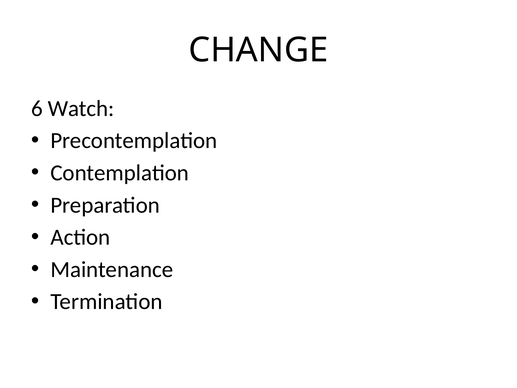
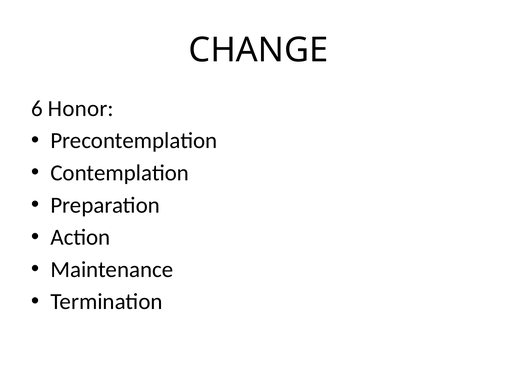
Watch: Watch -> Honor (81, 108)
